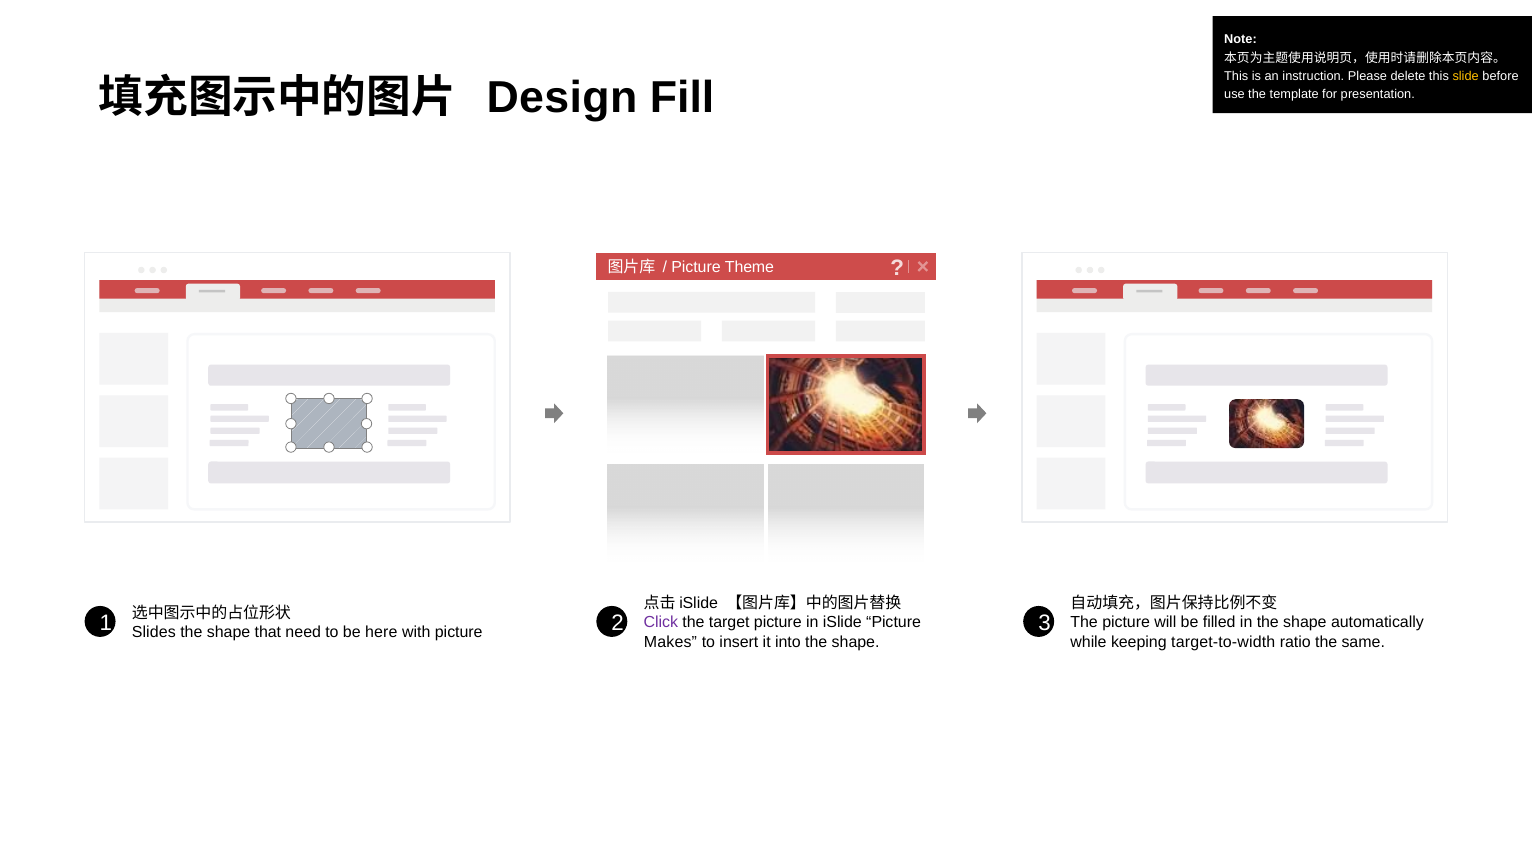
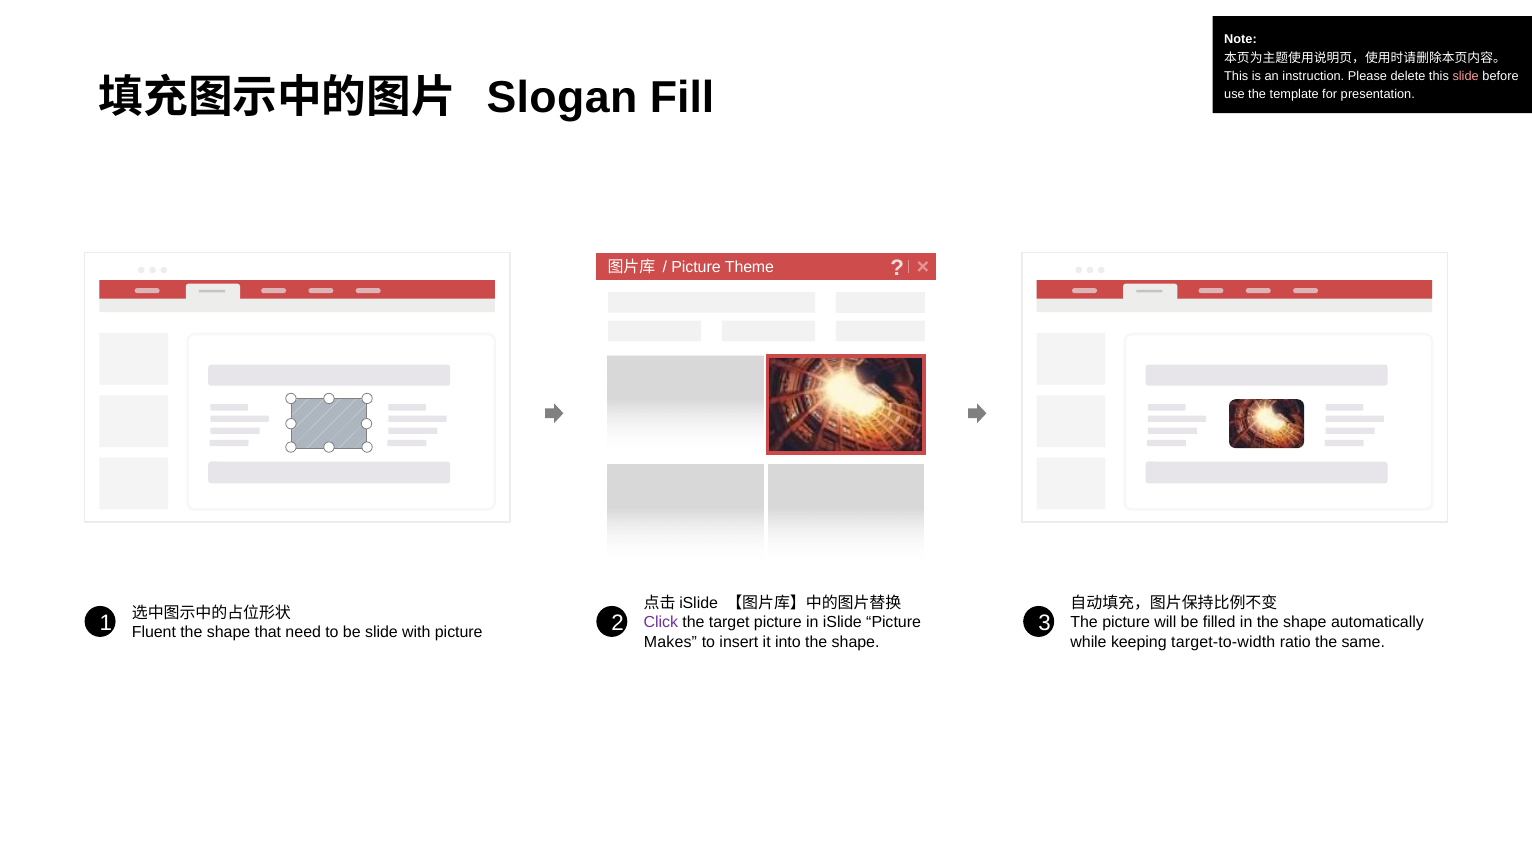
slide colour: yellow -> pink (1466, 76)
Design: Design -> Slogan (562, 98)
Slides: Slides -> Fluent (154, 632)
be here: here -> slide (381, 632)
